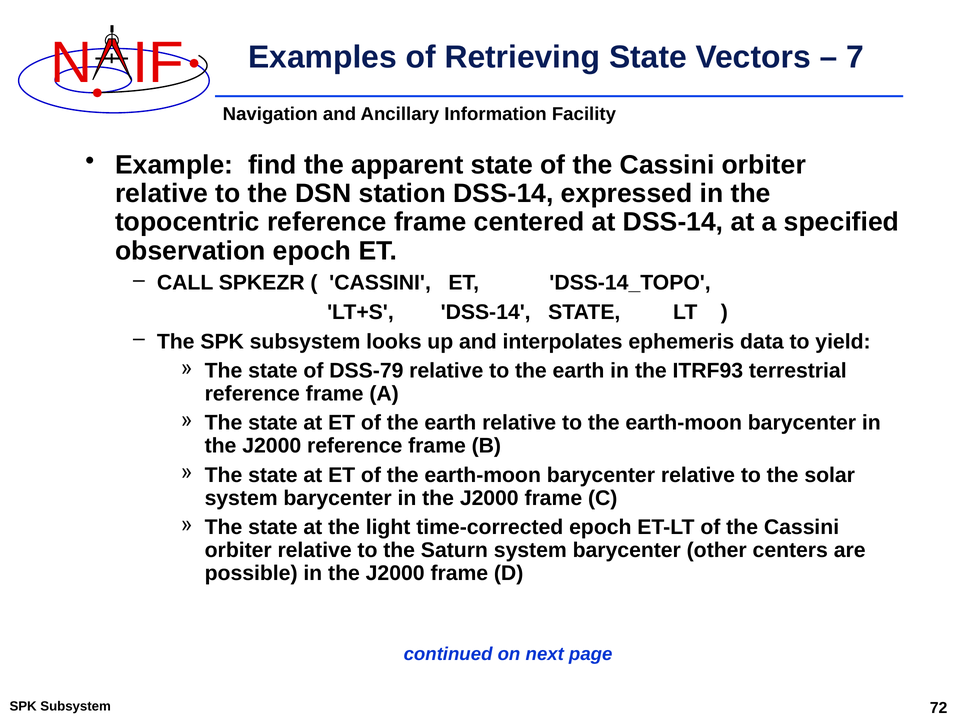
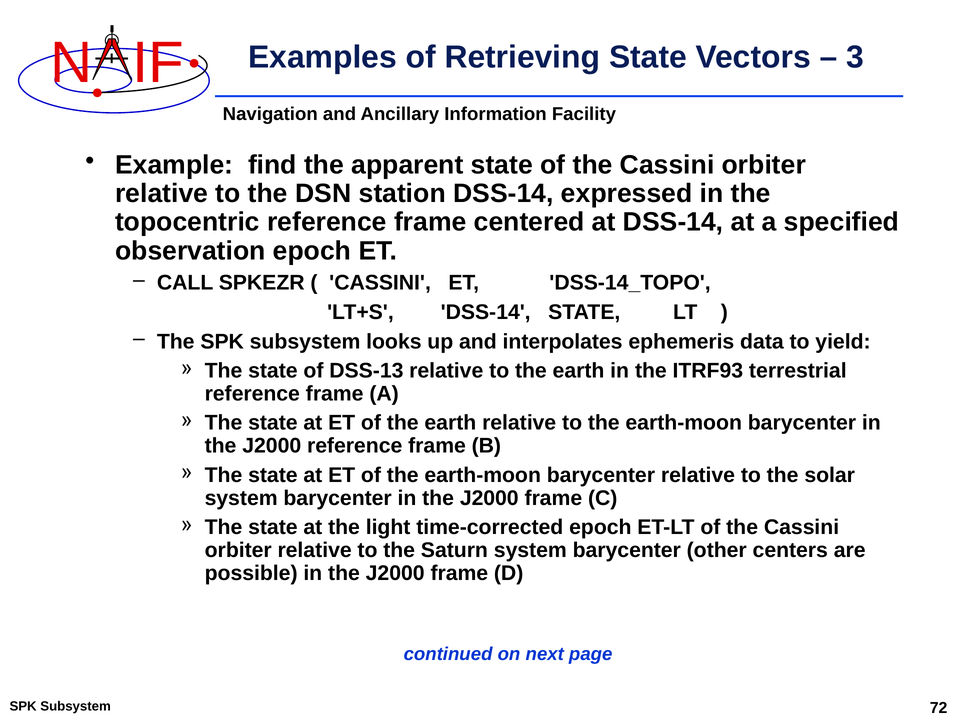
7: 7 -> 3 (855, 57)
DSS-79: DSS-79 -> DSS-13 (366, 371)
